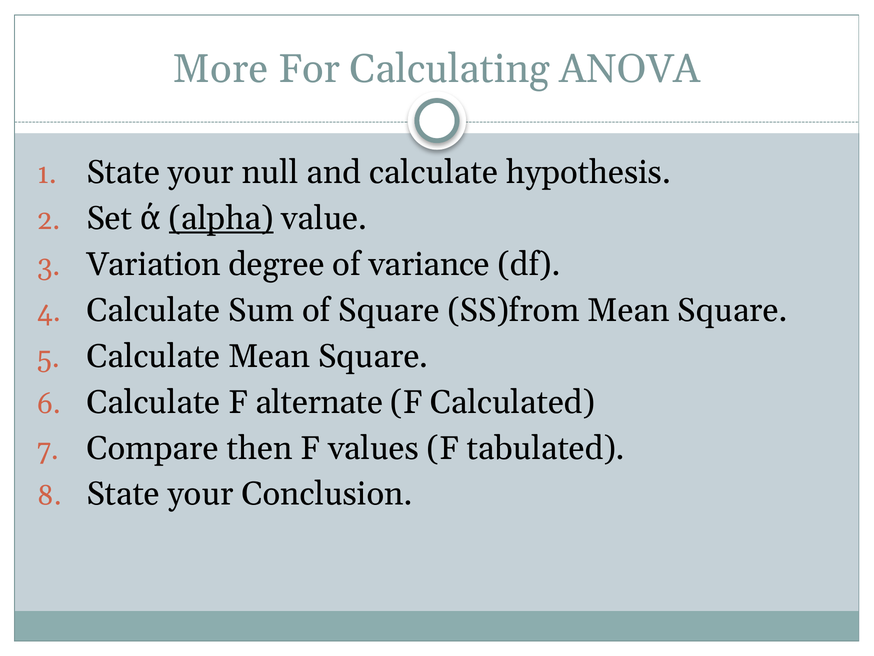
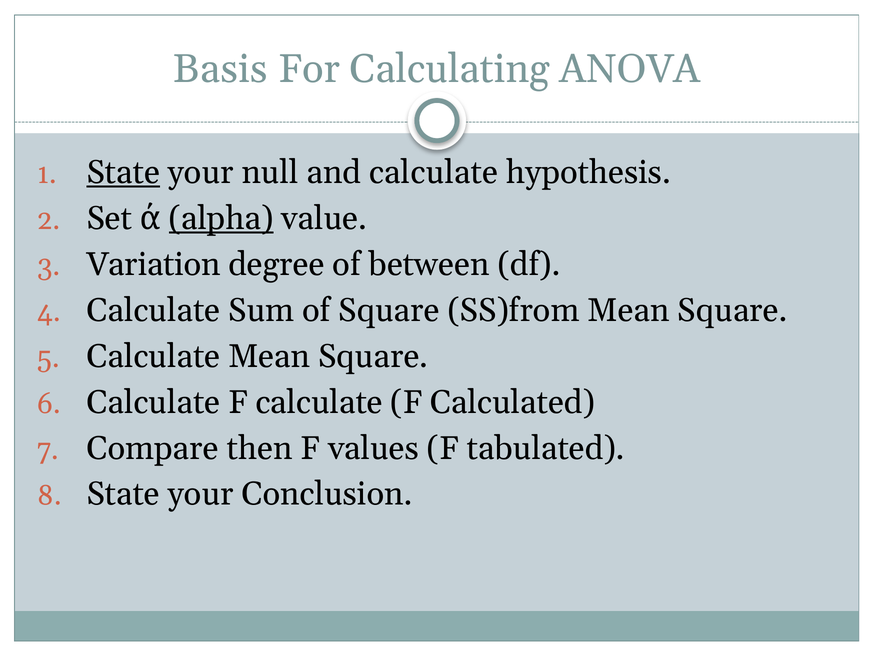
More: More -> Basis (221, 69)
State underline: none -> present (123, 172)
variance: variance -> between (429, 264)
F alternate: alternate -> calculate (319, 402)
